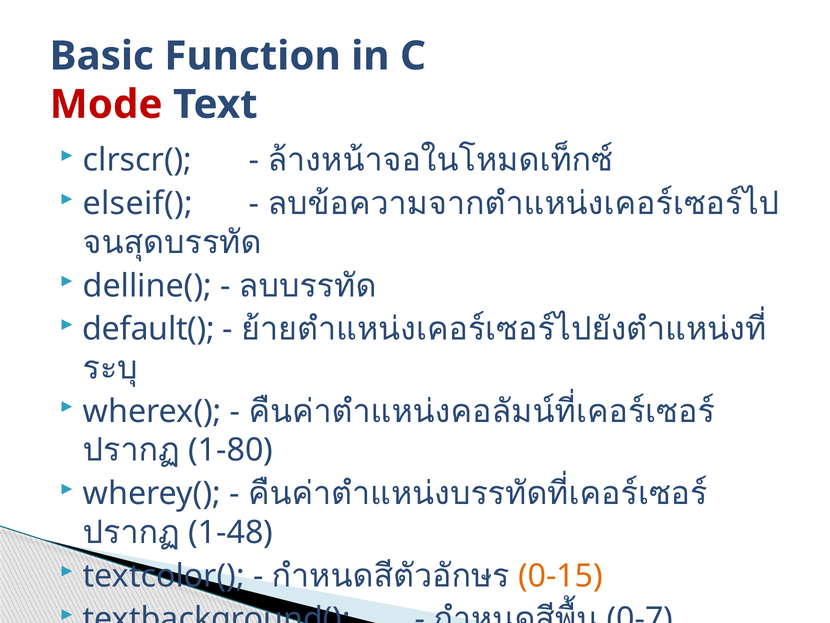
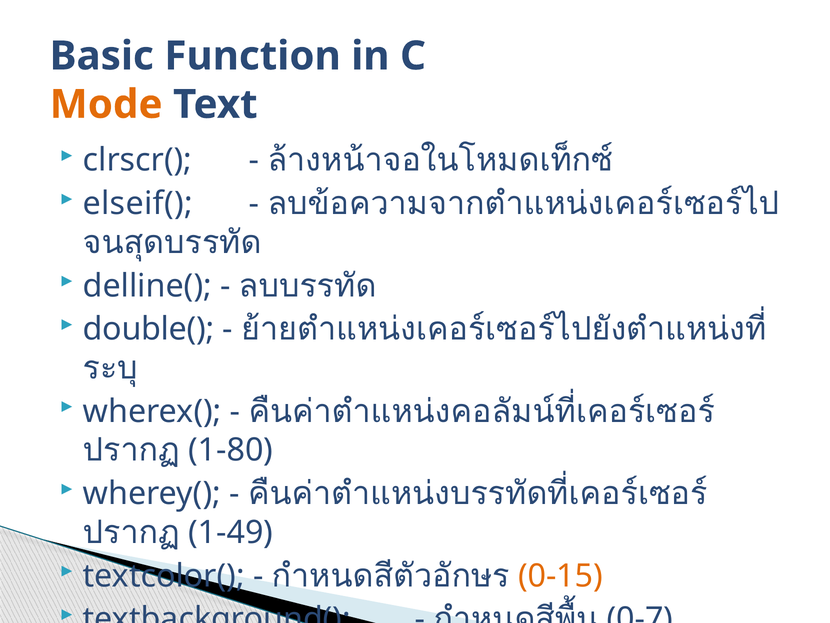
Mode colour: red -> orange (106, 104)
default(: default( -> double( (149, 329)
1-48: 1-48 -> 1-49 (231, 532)
